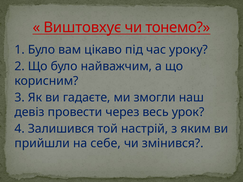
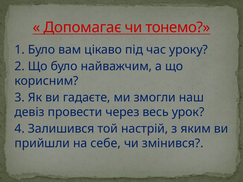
Виштовхує: Виштовхує -> Допомагає (82, 27)
